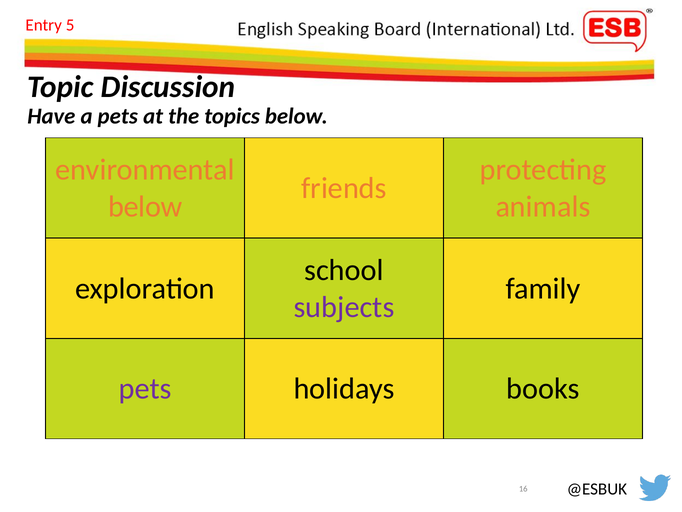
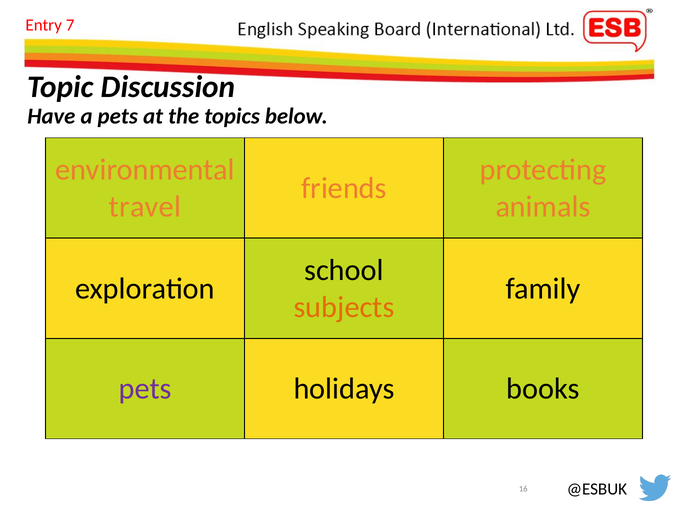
5: 5 -> 7 (70, 25)
below: below -> travel (145, 207)
subjects colour: purple -> orange (344, 307)
